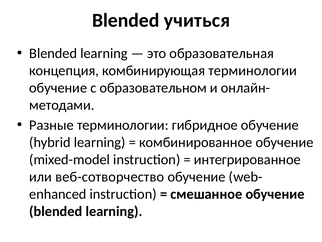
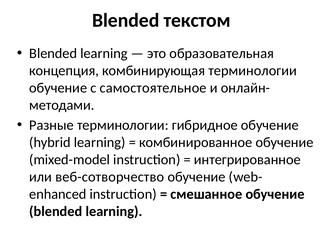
учиться: учиться -> текстом (197, 20)
образовательном: образовательном -> самостоятельное (153, 88)
